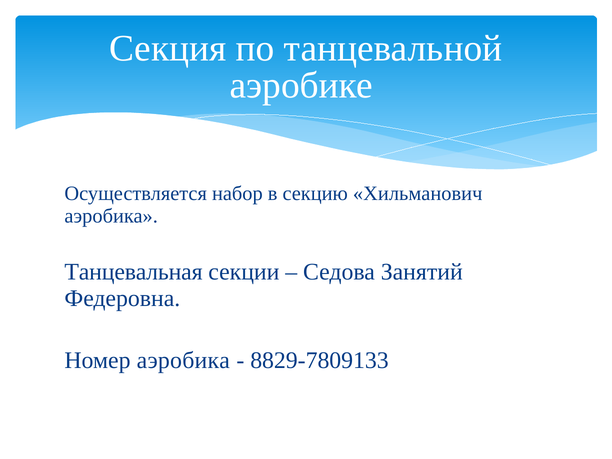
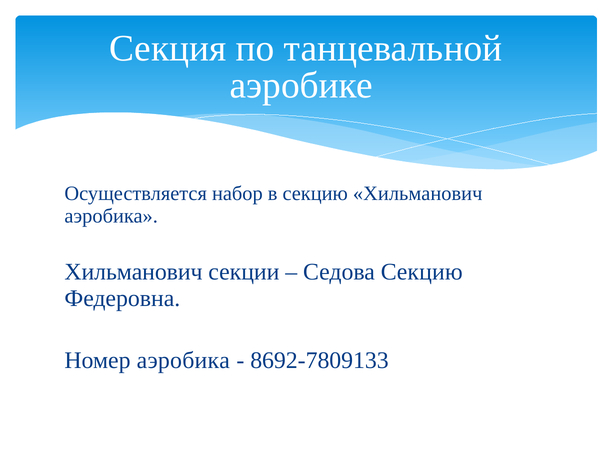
Танцевальная: Танцевальная -> Хильманович (133, 272)
Седова Занятий: Занятий -> Секцию (422, 272)
8829-7809133: 8829-7809133 -> 8692-7809133 (320, 361)
